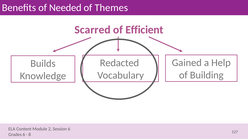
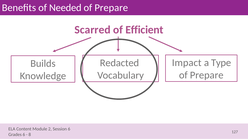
Themes: Themes -> Prepare (111, 8)
Gained: Gained -> Impact (187, 63)
Help: Help -> Type (221, 63)
Building: Building -> Prepare (207, 75)
